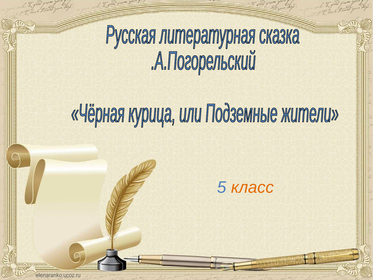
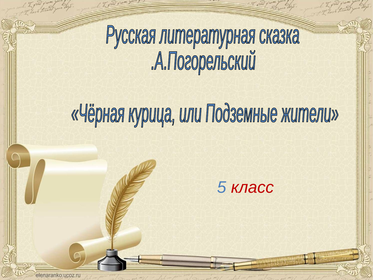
класс colour: orange -> red (252, 187)
